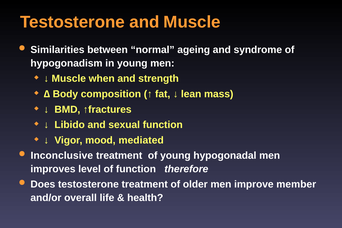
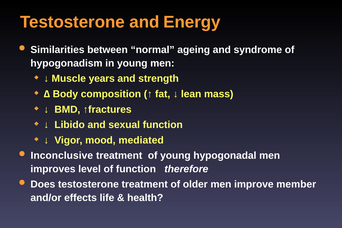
and Muscle: Muscle -> Energy (192, 22)
when: when -> years (102, 79)
overall: overall -> effects (81, 198)
